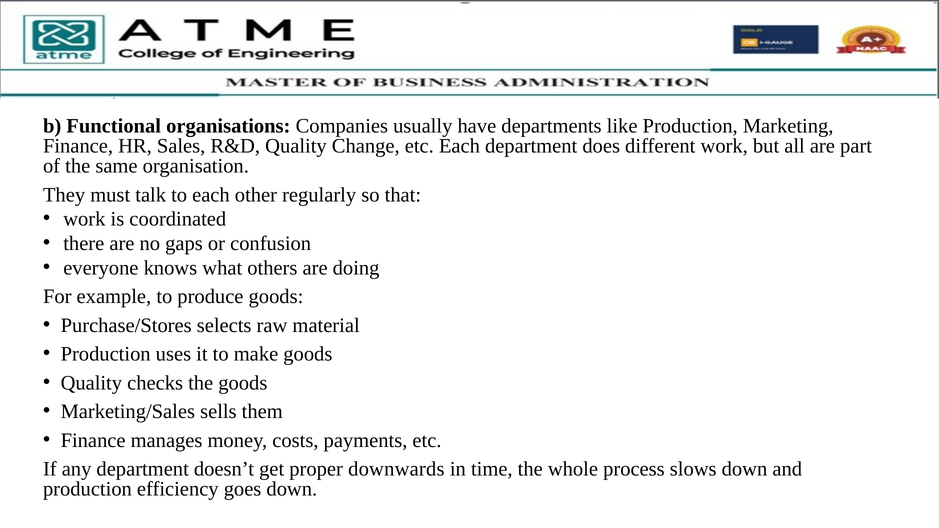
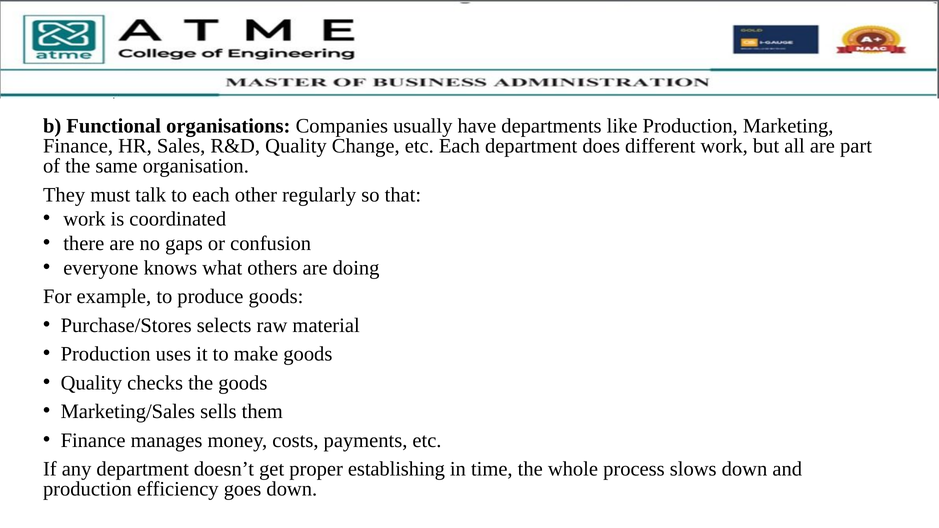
downwards: downwards -> establishing (396, 469)
